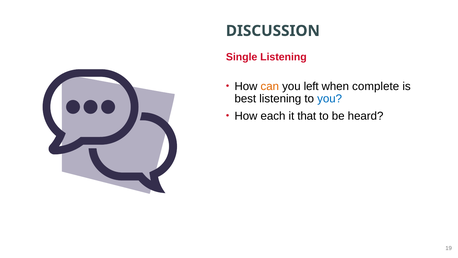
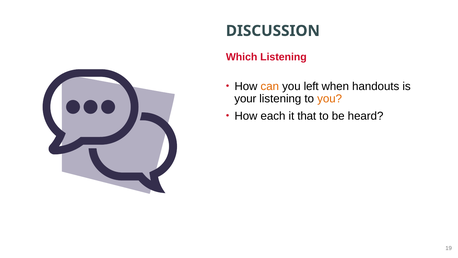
Single: Single -> Which (242, 57)
complete: complete -> handouts (376, 86)
best: best -> your (245, 99)
you colour: blue -> orange (330, 99)
